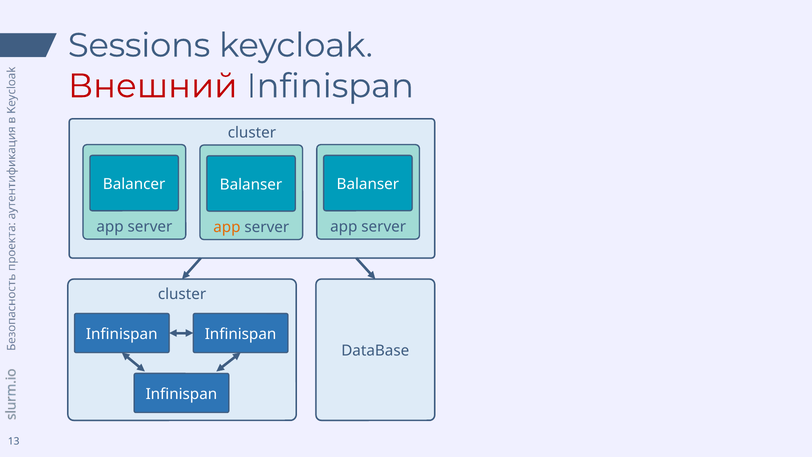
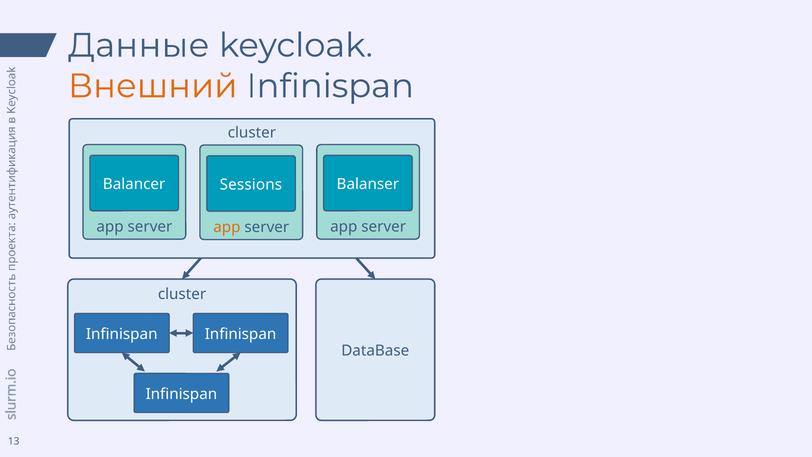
Sessions: Sessions -> Данные (139, 45)
Внешний colour: red -> orange (153, 86)
Balanser: Balanser -> Sessions (251, 184)
